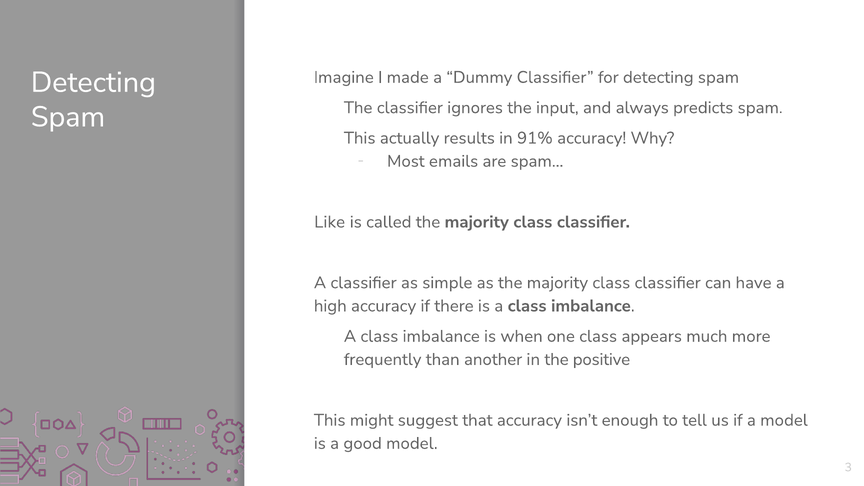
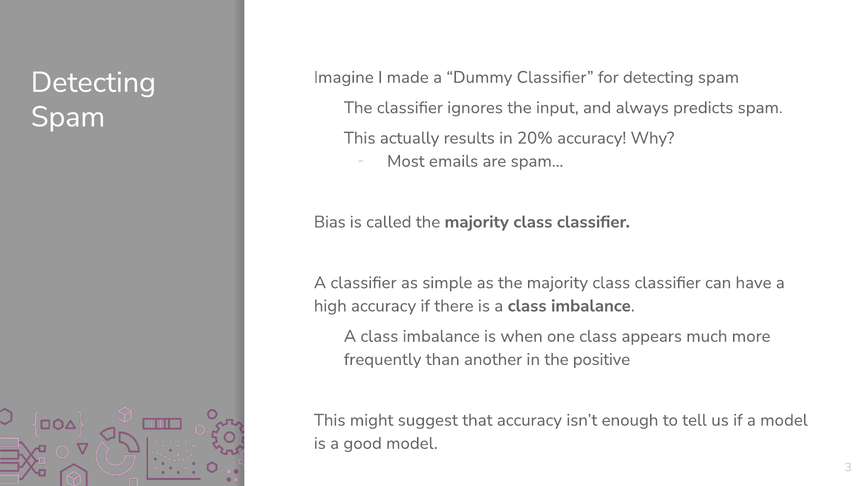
91%: 91% -> 20% (535, 138)
Like: Like -> Bias (330, 222)
